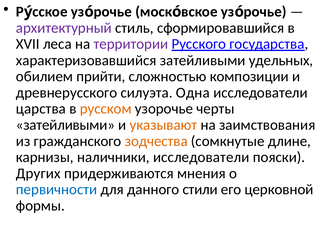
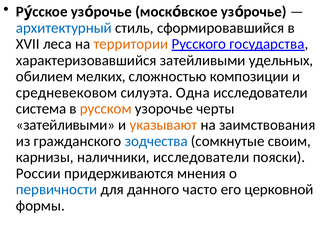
архитектурный colour: purple -> blue (64, 28)
территории colour: purple -> orange (131, 44)
прийти: прийти -> мелких (101, 77)
древнерусского: древнерусского -> средневековом (67, 93)
царства: царства -> система (41, 109)
зодчества colour: orange -> blue (156, 141)
длине: длине -> своим (289, 141)
Других: Других -> России (38, 173)
стили: стили -> часто (200, 190)
